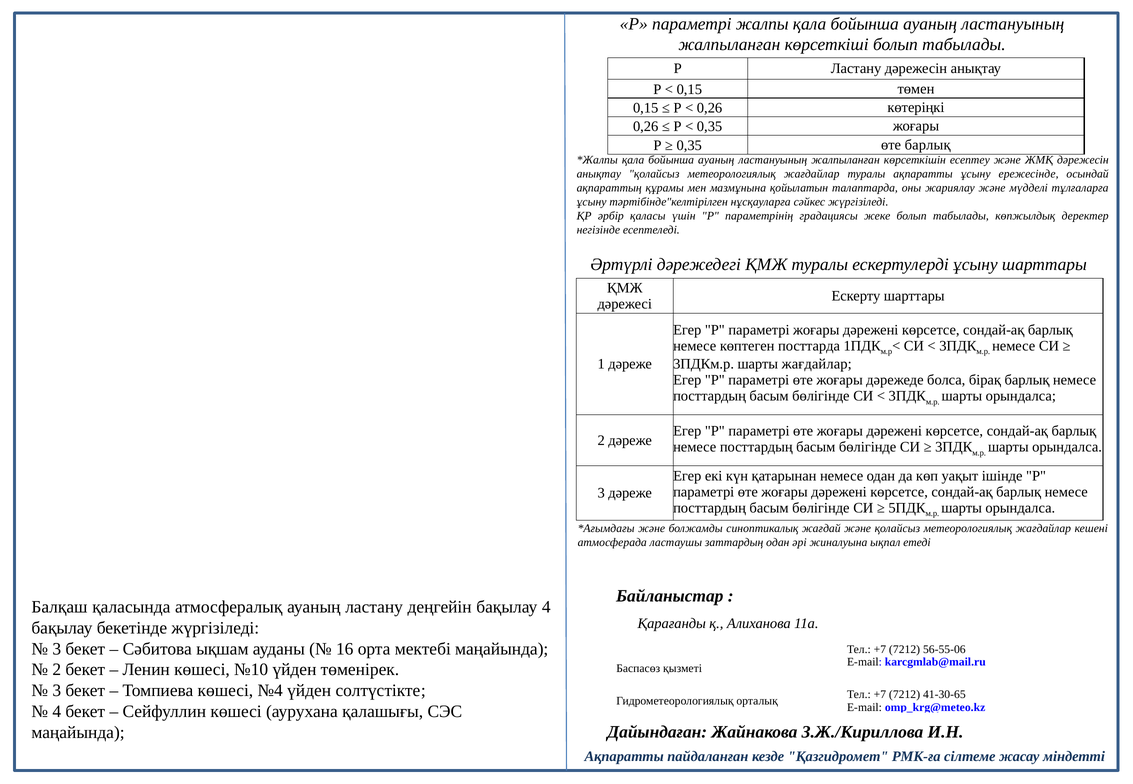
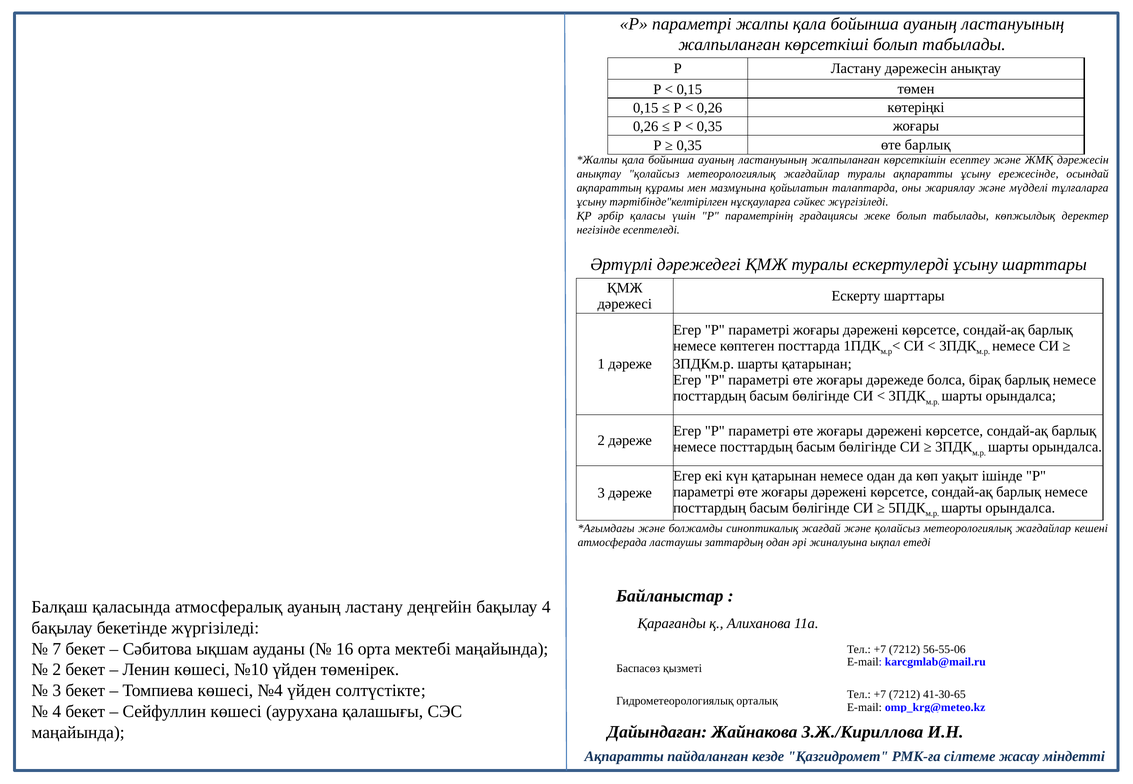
шарты жағдайлар: жағдайлар -> қатарынан (817, 364)
3: 3 -> 7 (57, 649)
